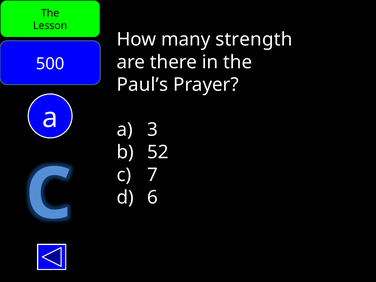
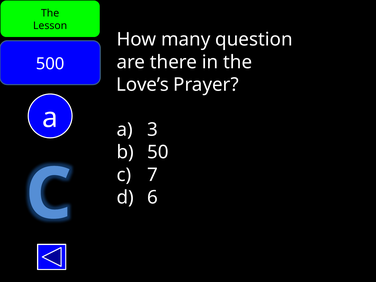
strength: strength -> question (254, 39)
Paul’s: Paul’s -> Love’s (143, 85)
52: 52 -> 50 (158, 152)
